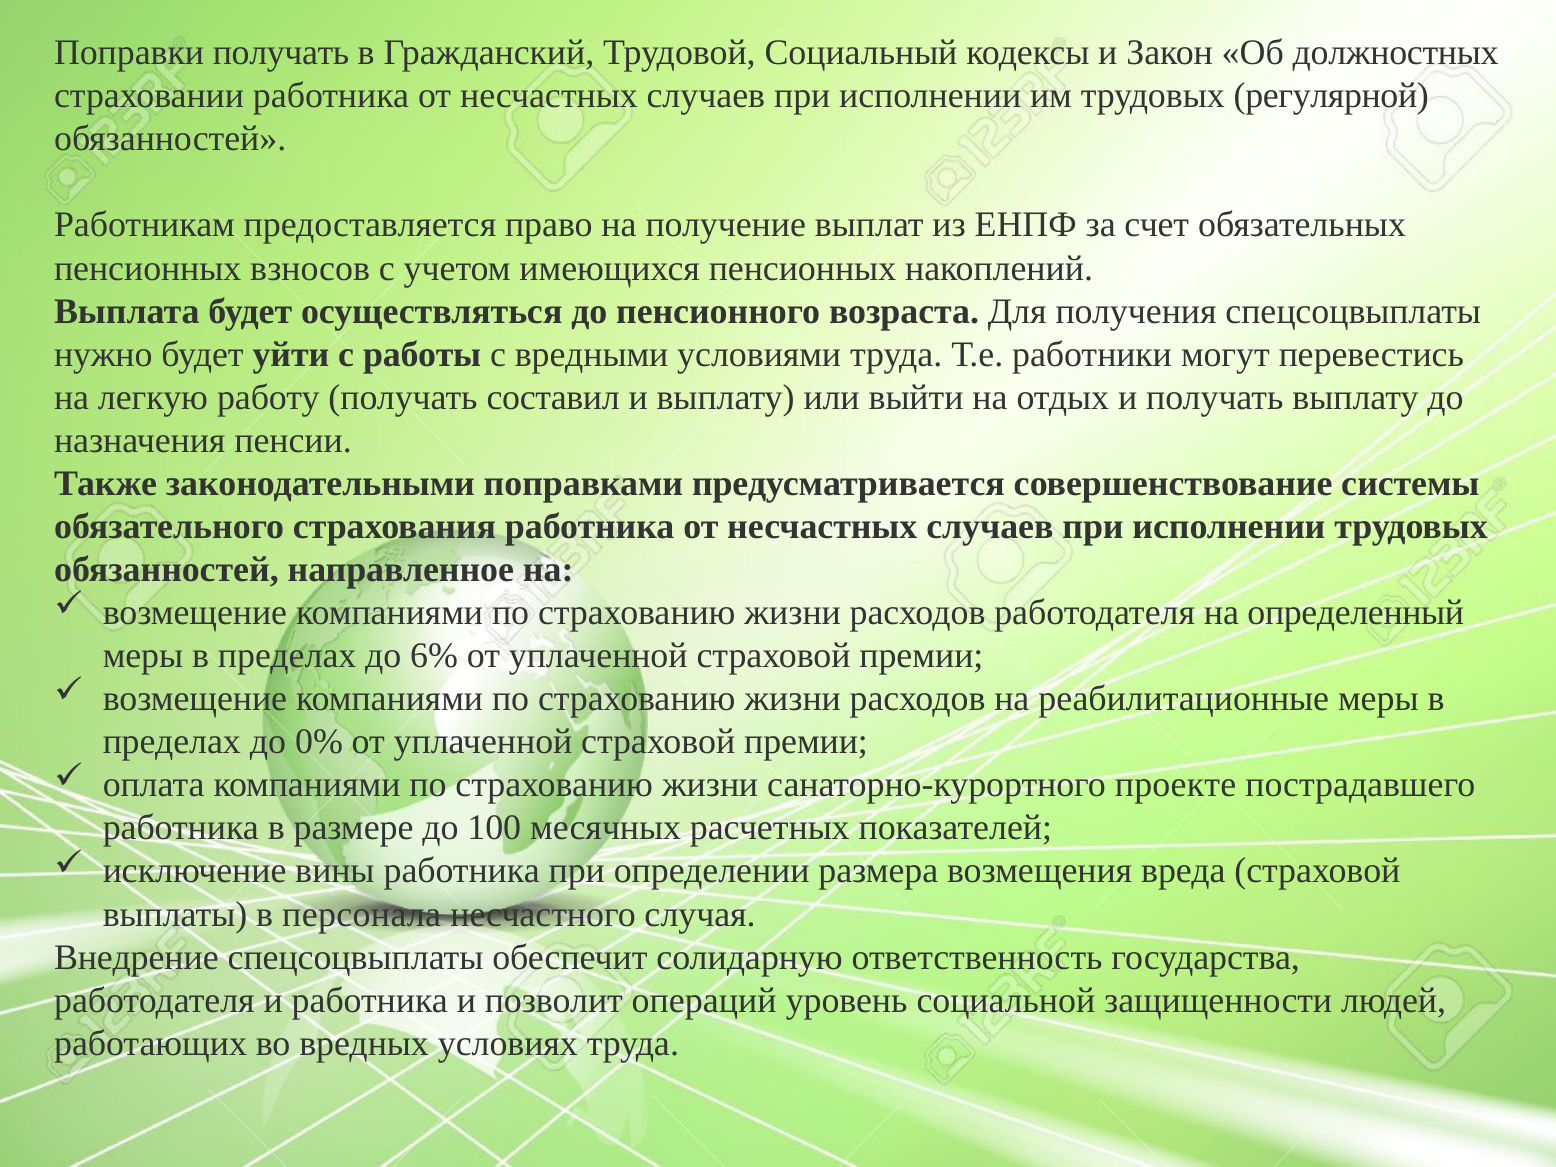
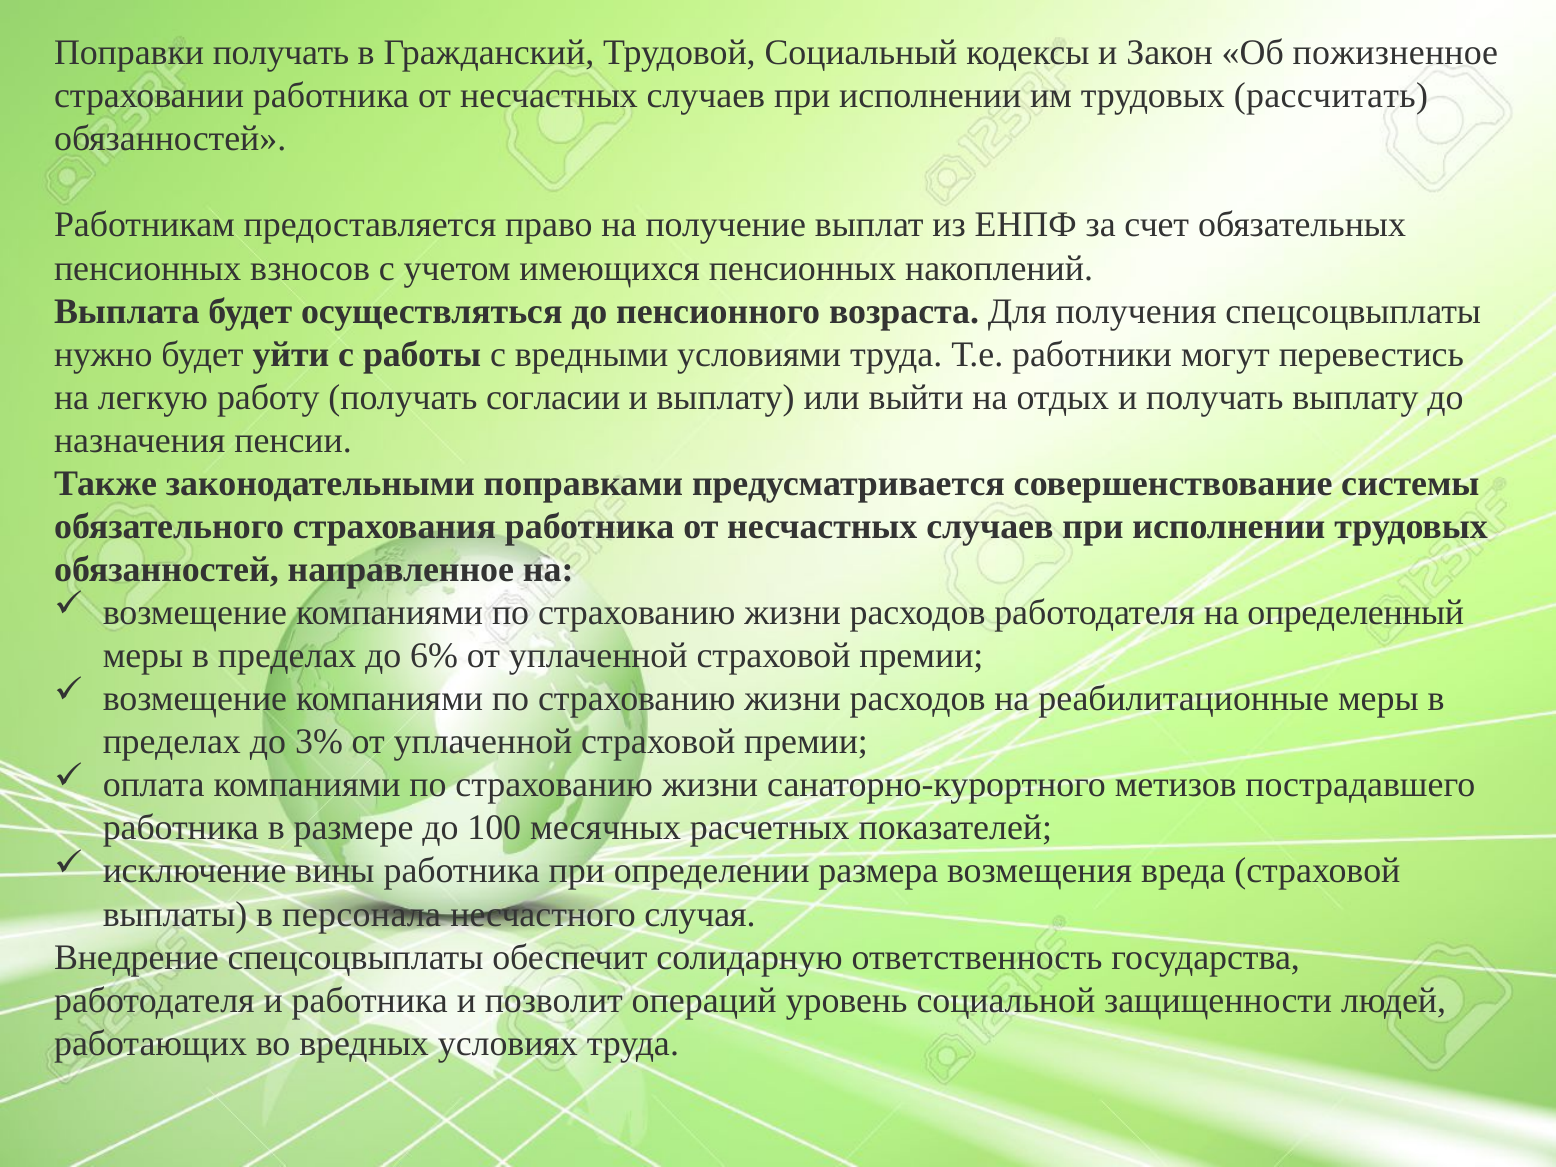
должностных: должностных -> пожизненное (1395, 53)
регулярной: регулярной -> рассчитать (1331, 96)
составил: составил -> согласии (553, 397)
0%: 0% -> 3% (319, 742)
проекте: проекте -> метизов (1176, 785)
